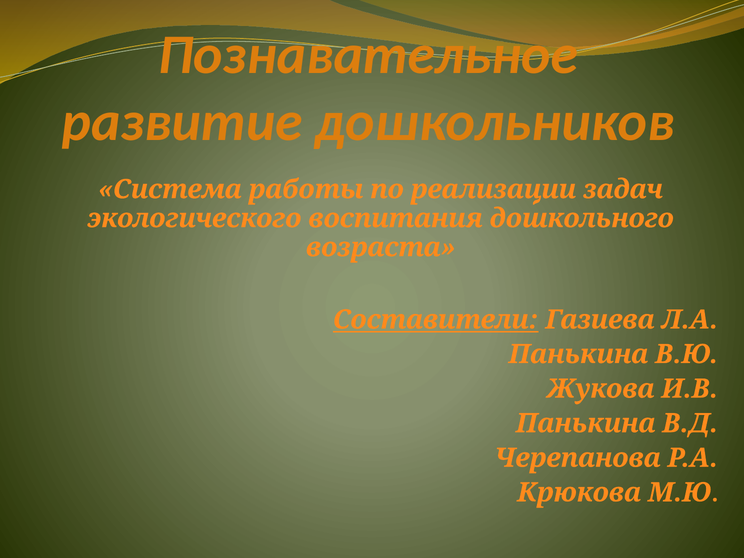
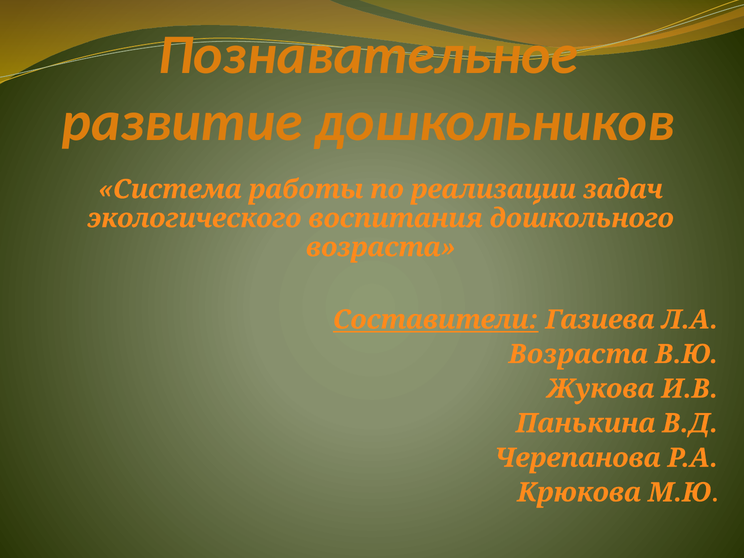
Панькина: Панькина -> Возраста (578, 354)
